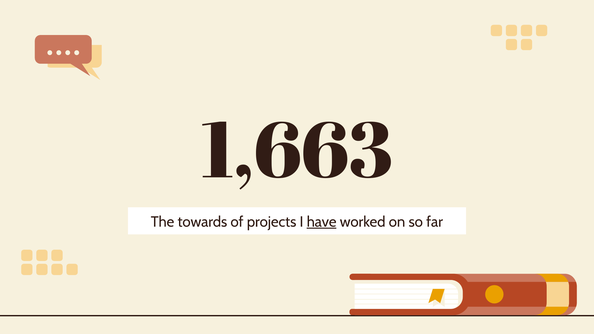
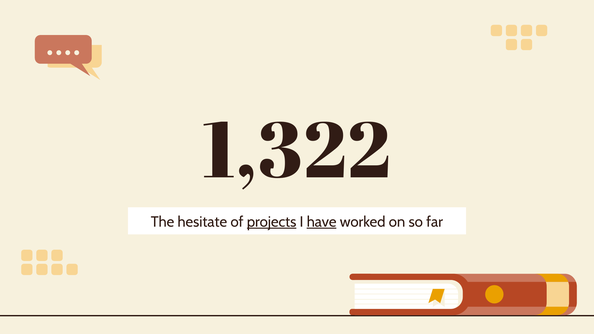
1,663: 1,663 -> 1,322 (297, 152)
towards: towards -> hesitate (202, 222)
projects underline: none -> present (272, 222)
